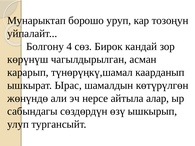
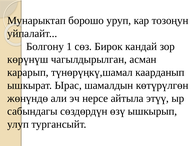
4: 4 -> 1 (69, 47)
алар: алар -> этүү (158, 98)
